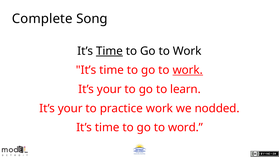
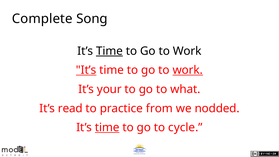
It’s underline: none -> present (86, 70)
learn: learn -> what (185, 89)
your: your -> read (70, 108)
practice work: work -> from (159, 108)
time underline: none -> present (107, 128)
word: word -> cycle (185, 128)
